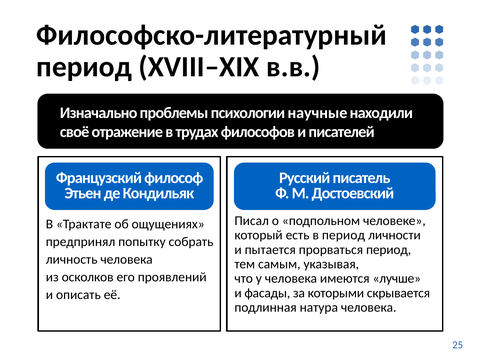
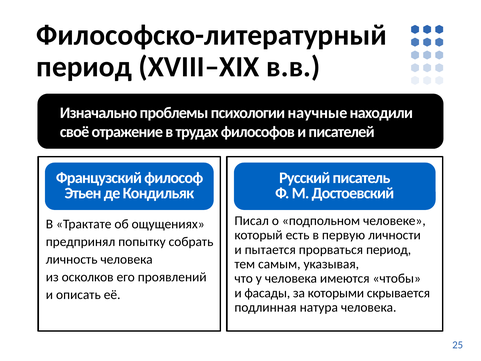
в период: период -> первую (344, 235)
лучше: лучше -> чтобы (397, 278)
